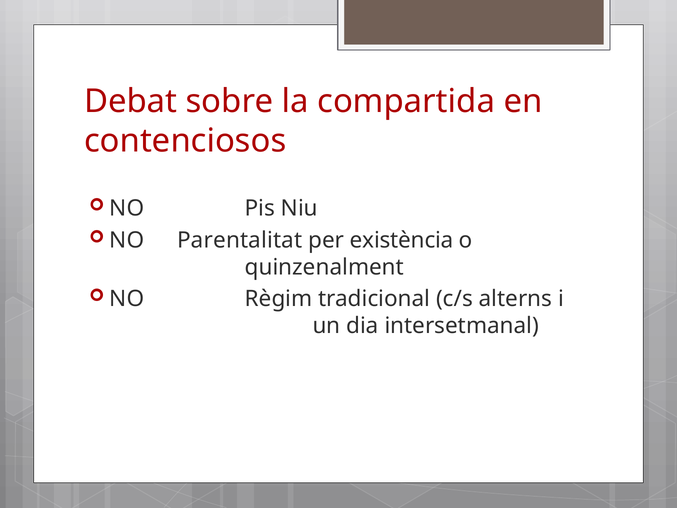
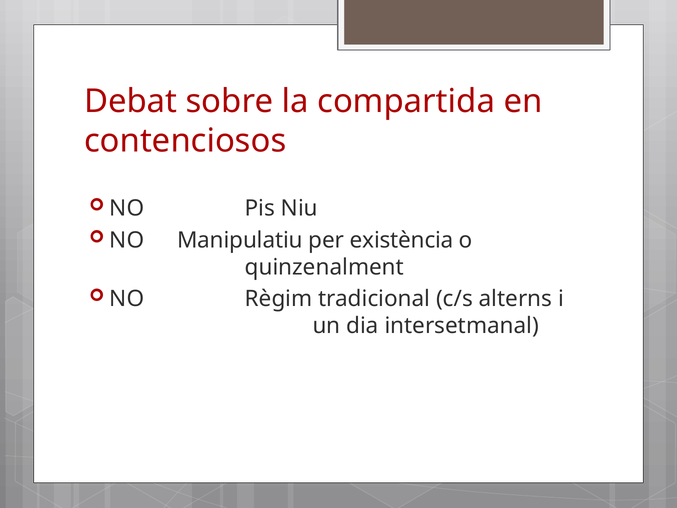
Parentalitat: Parentalitat -> Manipulatiu (240, 240)
